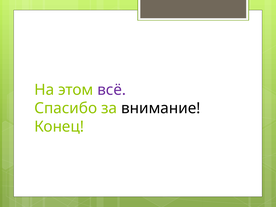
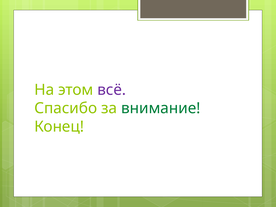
внимание colour: black -> green (161, 108)
